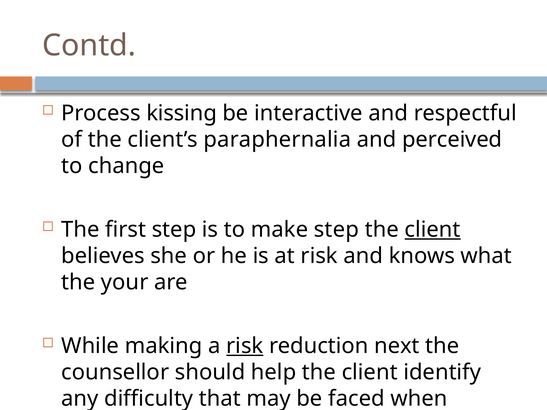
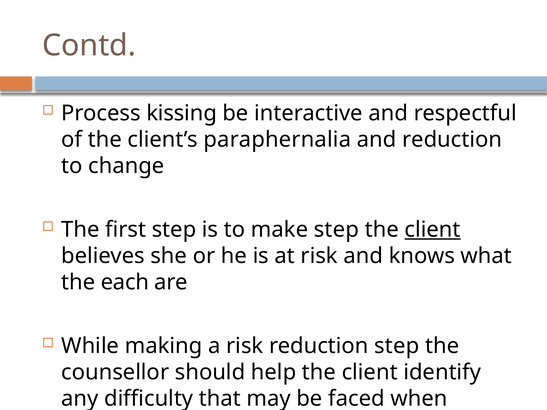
and perceived: perceived -> reduction (452, 140)
your: your -> each (125, 283)
risk underline: present -> none (245, 346)
reduction next: next -> step (397, 346)
